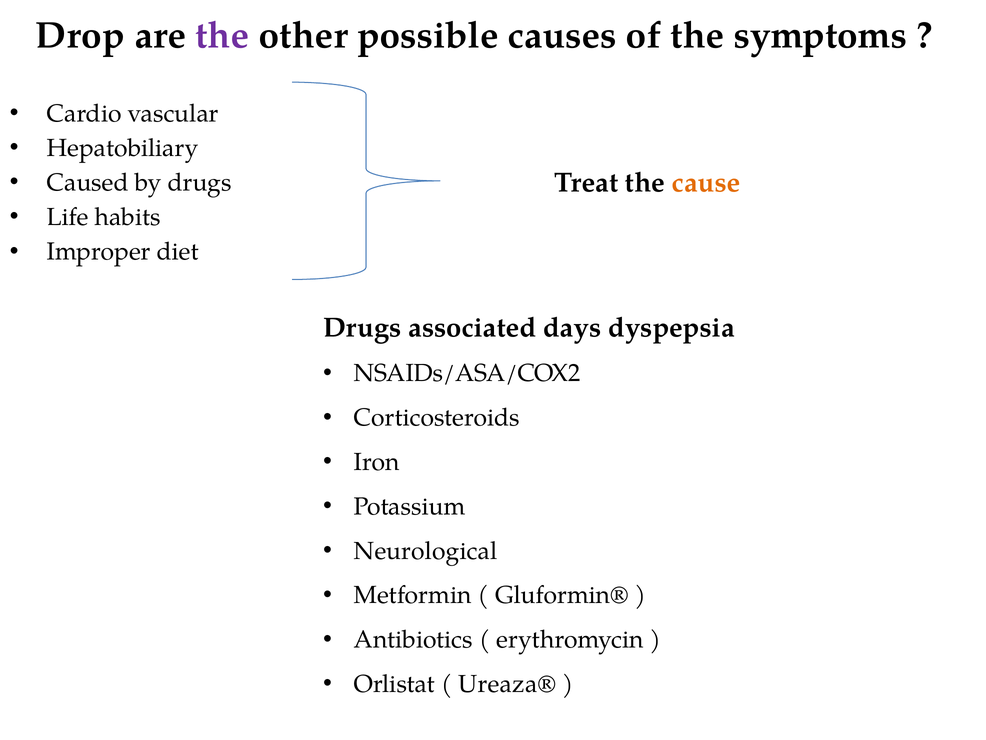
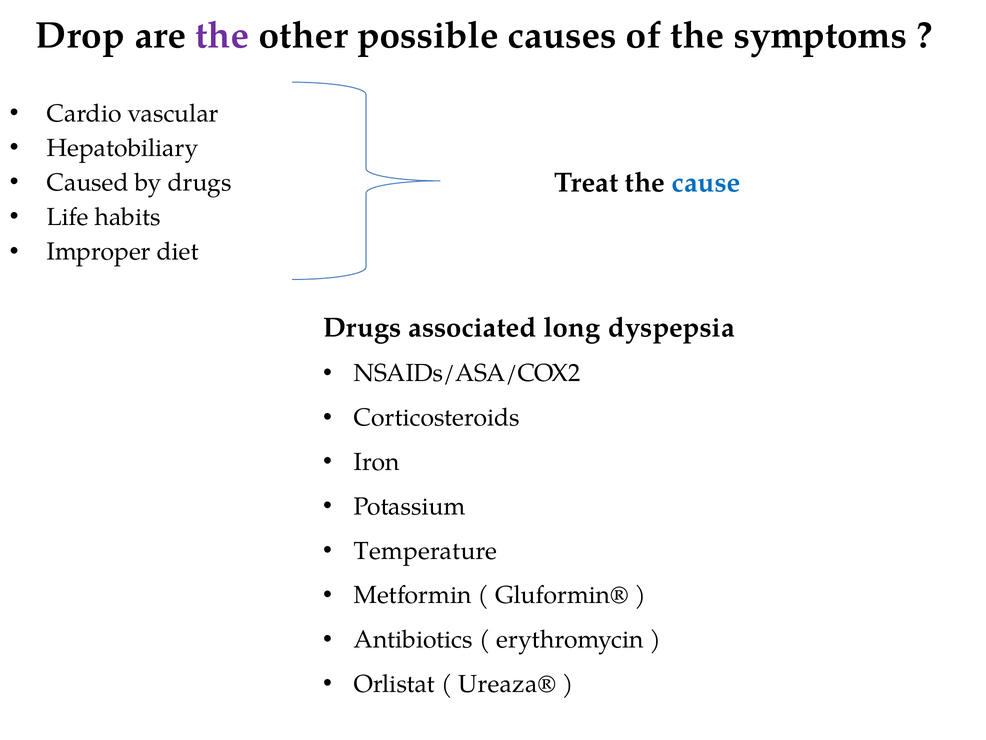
cause colour: orange -> blue (706, 182)
days: days -> long (572, 327)
Neurological: Neurological -> Temperature (426, 551)
